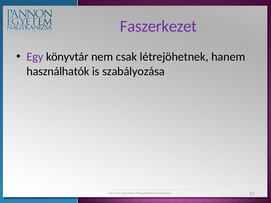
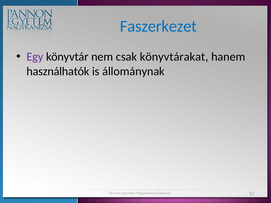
Faszerkezet colour: purple -> blue (158, 26)
létrejöhetnek: létrejöhetnek -> könyvtárakat (174, 57)
szabályozása: szabályozása -> állománynak (133, 71)
